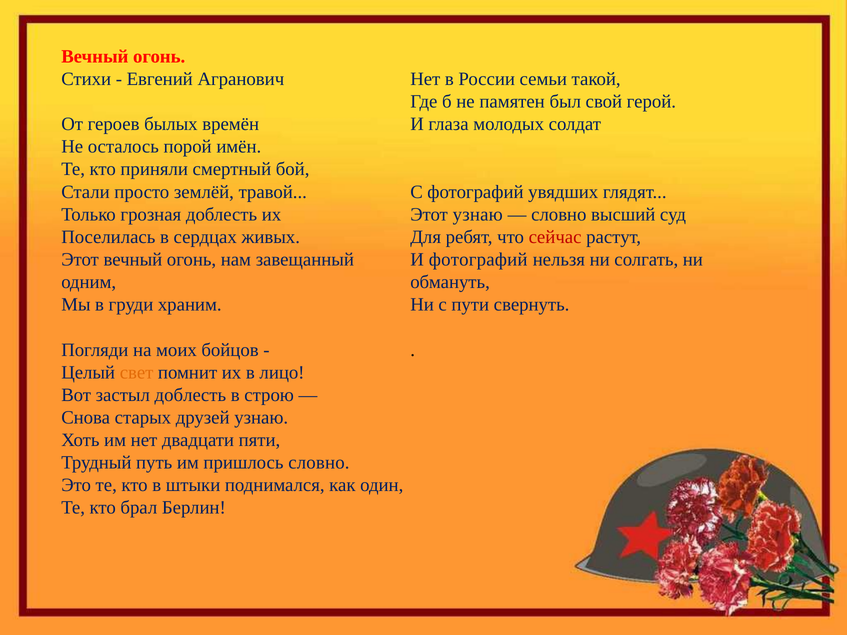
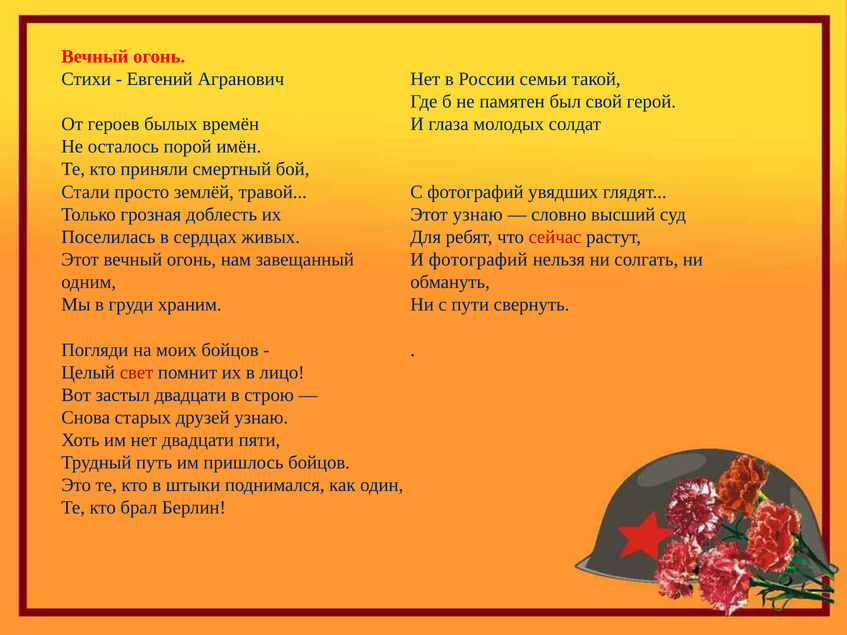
свет colour: orange -> red (137, 373)
застыл доблесть: доблесть -> двадцати (190, 395)
пришлось словно: словно -> бойцов (319, 463)
